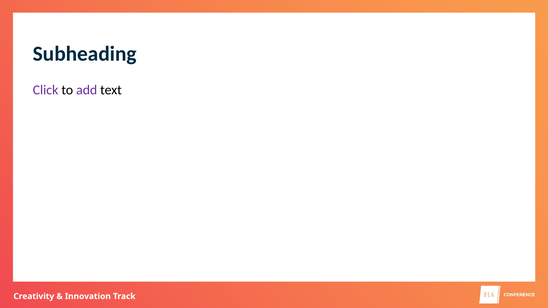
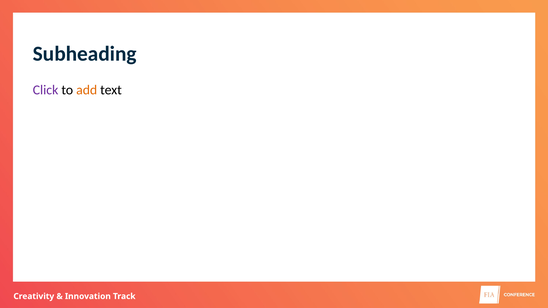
add colour: purple -> orange (87, 90)
